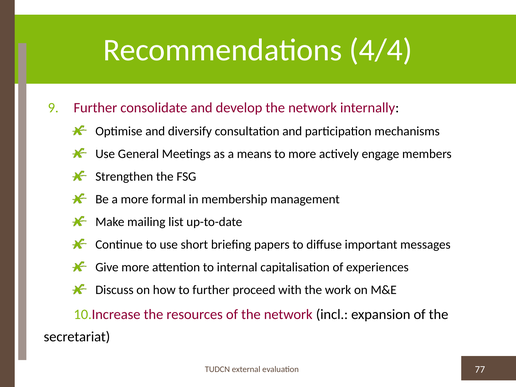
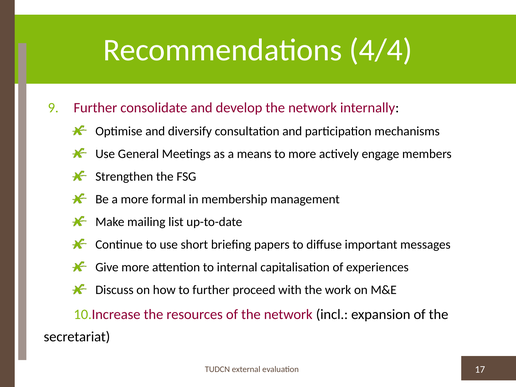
77: 77 -> 17 (480, 370)
